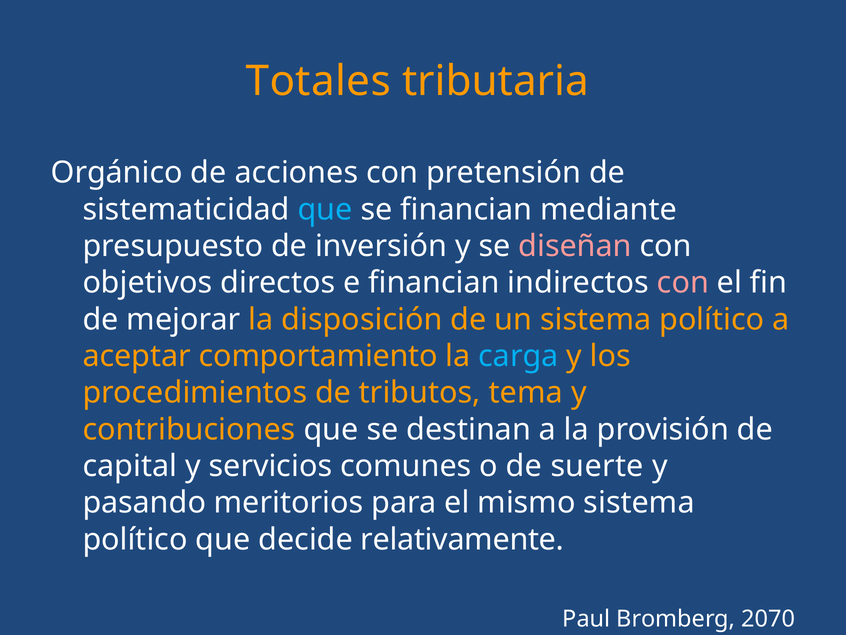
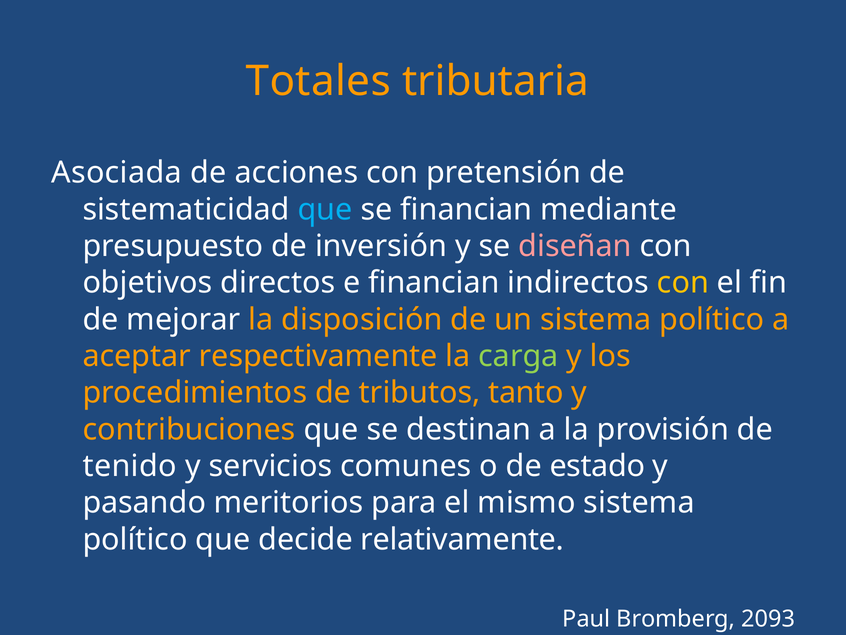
Orgánico: Orgánico -> Asociada (117, 173)
con colour: pink -> yellow (683, 283)
comportamiento: comportamiento -> respectivamente (318, 356)
carga colour: light blue -> light green (518, 356)
tema: tema -> tanto (526, 393)
capital: capital -> tenido (130, 466)
suerte: suerte -> estado (597, 466)
2070: 2070 -> 2093 (768, 618)
